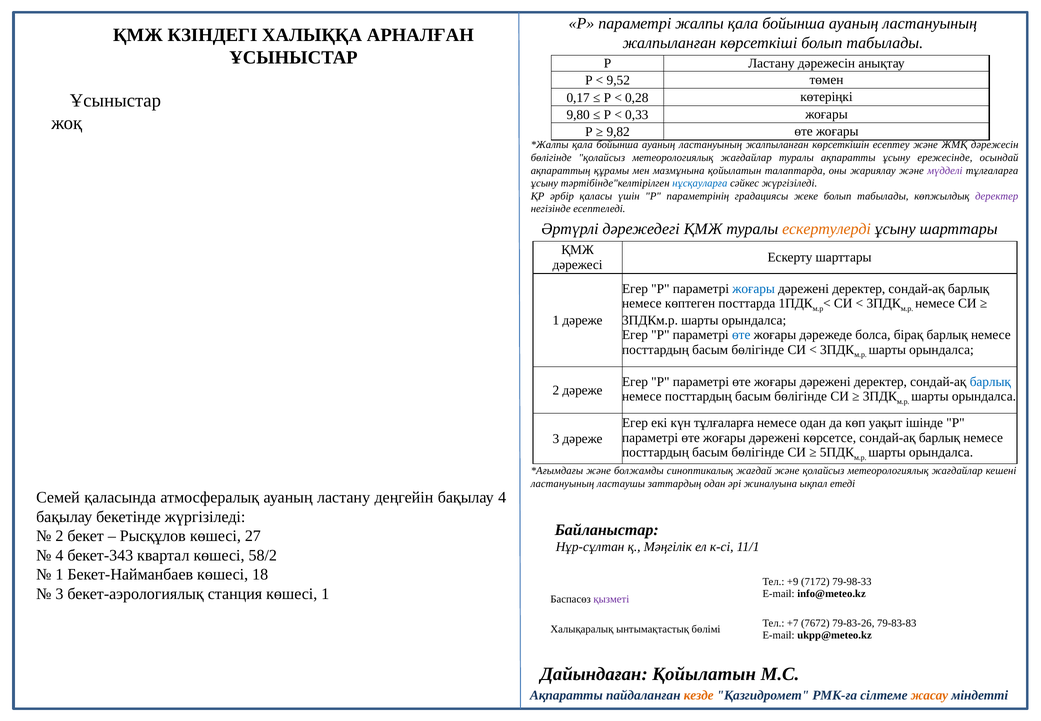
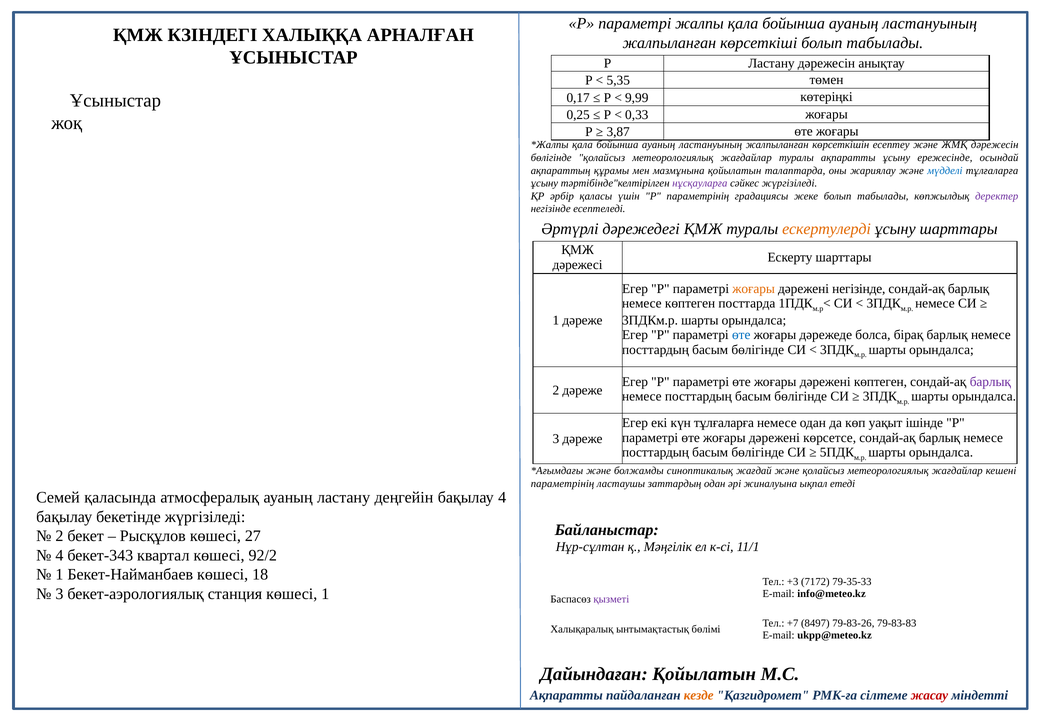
9,52: 9,52 -> 5,35 (618, 80)
0,28: 0,28 -> 9,99 (637, 98)
9,80: 9,80 -> 0,25 (578, 115)
9,82: 9,82 -> 3,87 (618, 132)
мүдделі colour: purple -> blue (945, 170)
нұсқауларға colour: blue -> purple (700, 183)
жоғары colour: blue -> orange (754, 288)
деректер: деректер -> негізінде (859, 288)
өте жоғары дәрежені деректер: деректер -> көптеген (880, 382)
барлық colour: blue -> purple (990, 382)
ластануының: ластануының -> параметрінің (563, 483)
58/2: 58/2 -> 92/2 (263, 555)
+9: +9 -> +3 (793, 581)
79-98-33: 79-98-33 -> 79-35-33 (852, 581)
7672: 7672 -> 8497 (815, 623)
жасау colour: orange -> red (929, 695)
